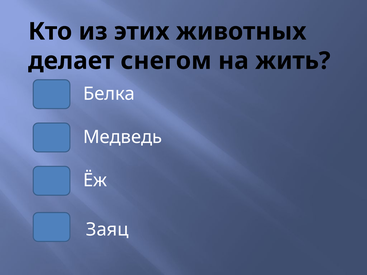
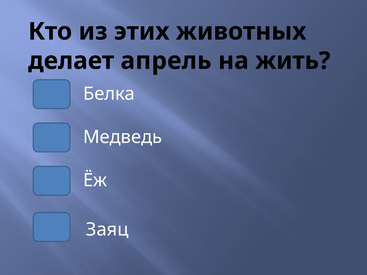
снегом: снегом -> апрель (166, 61)
